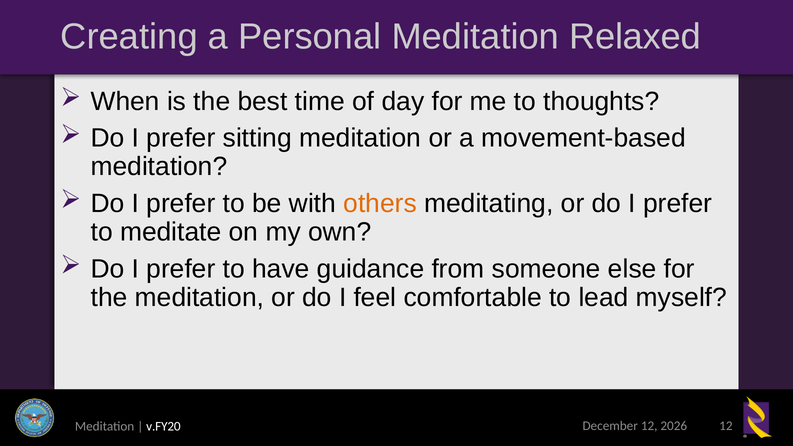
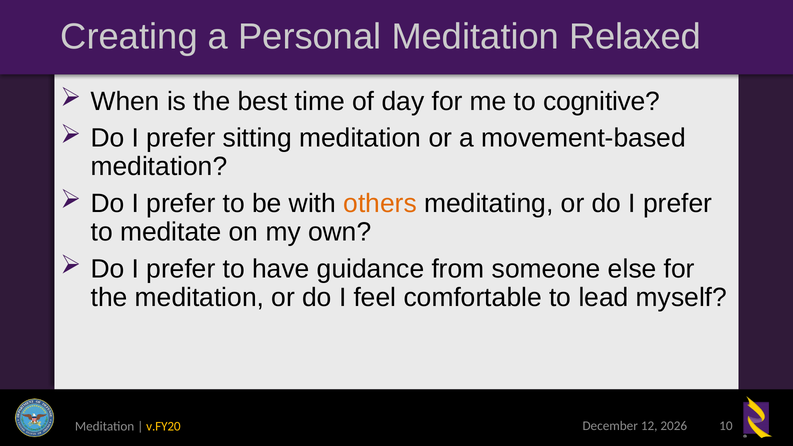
thoughts: thoughts -> cognitive (601, 101)
12: 12 -> 10 (726, 426)
v.FY20 colour: white -> yellow (163, 426)
